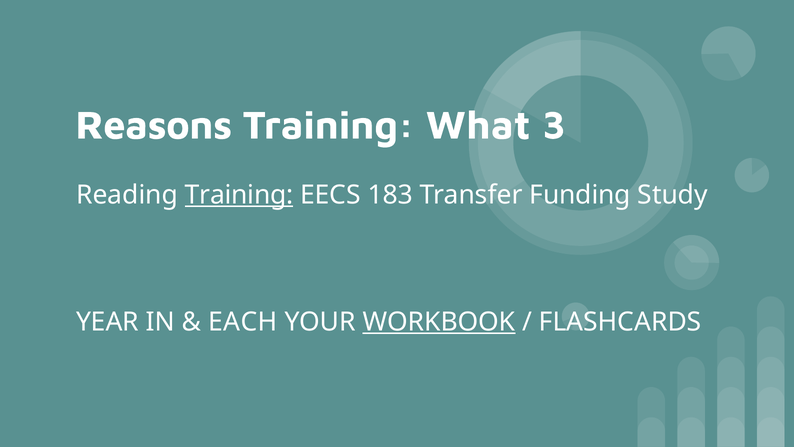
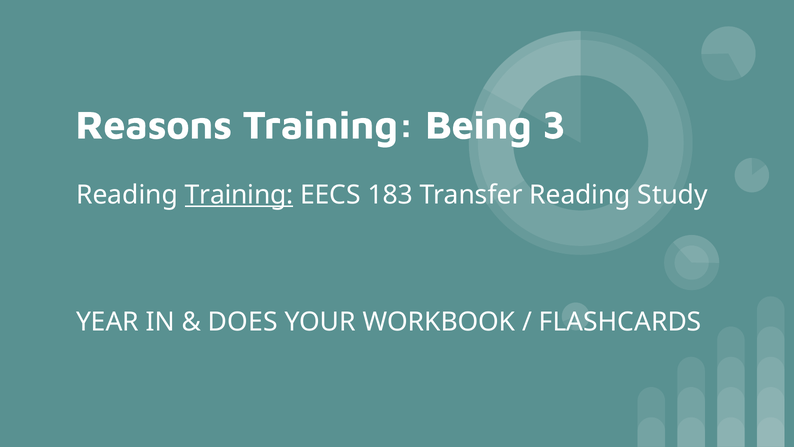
What: What -> Being (478, 125)
Transfer Funding: Funding -> Reading (580, 195)
EACH: EACH -> DOES (243, 322)
WORKBOOK underline: present -> none (439, 322)
